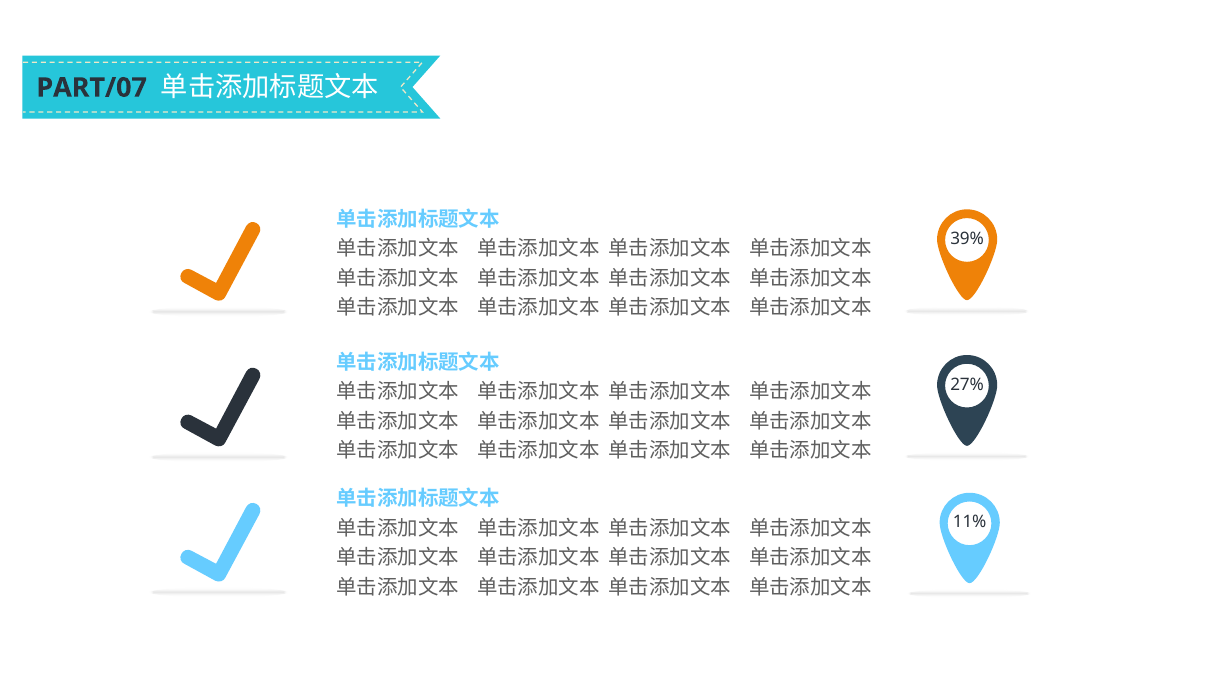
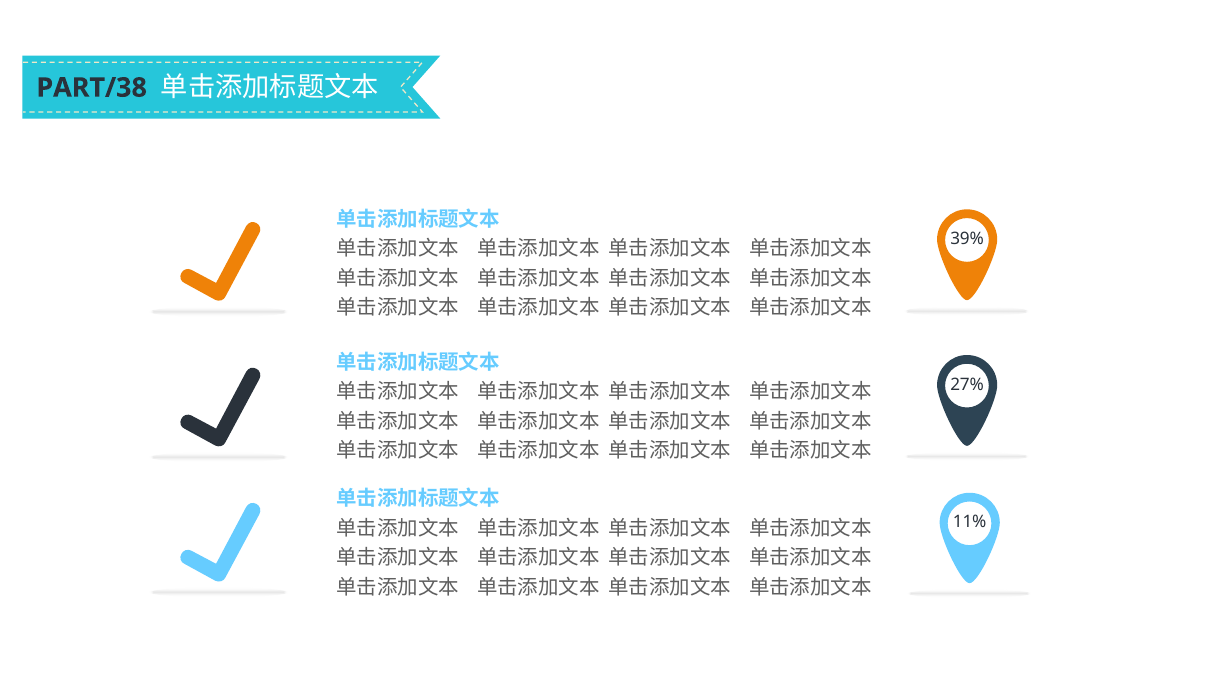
PART/07: PART/07 -> PART/38 (92, 88)
